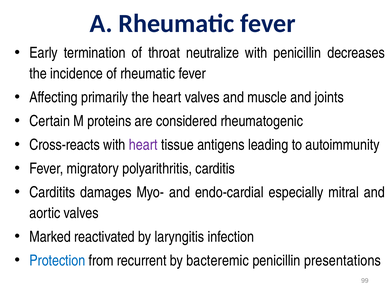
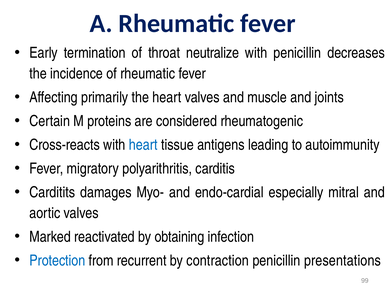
heart colour: purple -> blue (143, 145)
laryngitis: laryngitis -> obtaining (179, 237)
bacteremic: bacteremic -> contraction (218, 261)
